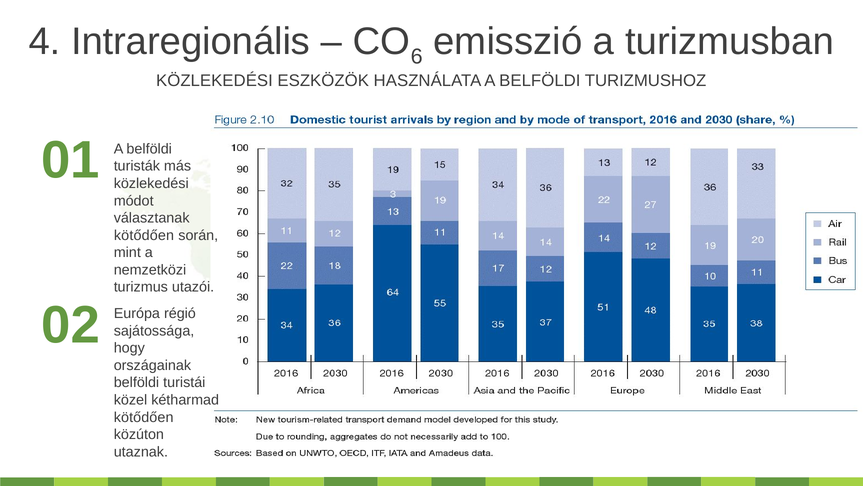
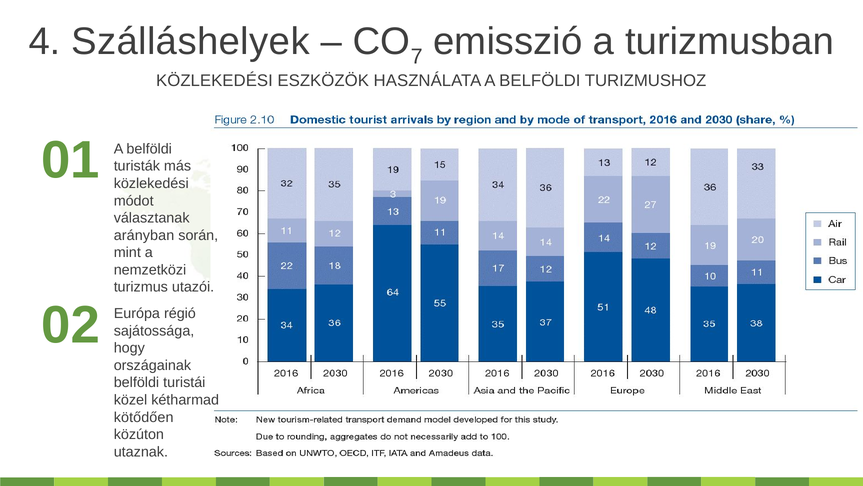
Intraregionális: Intraregionális -> Szálláshelyek (190, 42)
6: 6 -> 7 (417, 56)
kötődően: kötődően -> arányban (144, 235)
